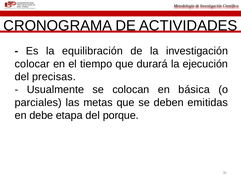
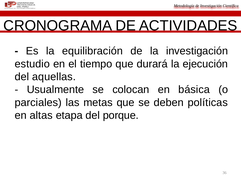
colocar: colocar -> estudio (32, 64)
precisas: precisas -> aquellas (54, 77)
emitidas: emitidas -> políticas (208, 102)
debe: debe -> altas (41, 115)
